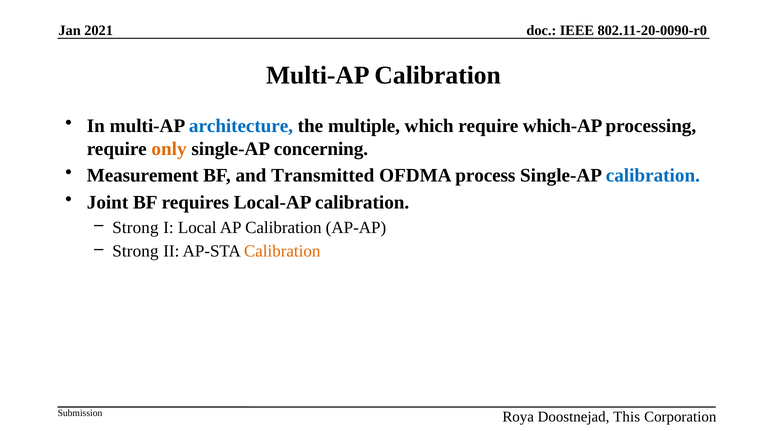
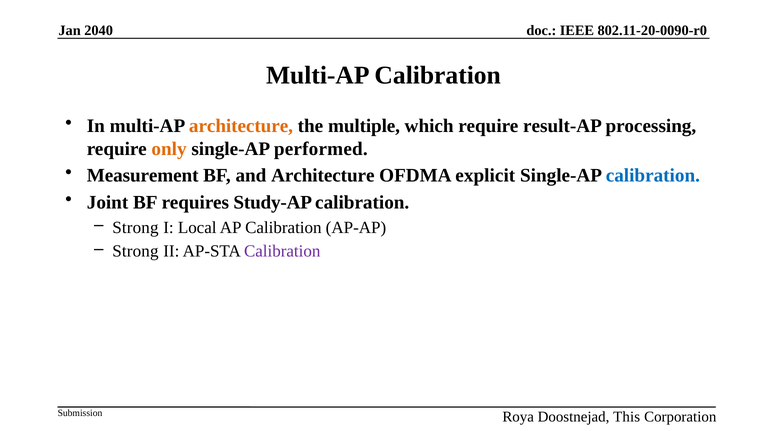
2021: 2021 -> 2040 (99, 31)
architecture colour: blue -> orange (241, 126)
which-AP: which-AP -> result-AP (562, 126)
concerning: concerning -> performed (321, 149)
and Transmitted: Transmitted -> Architecture (323, 176)
process: process -> explicit (485, 176)
Local-AP: Local-AP -> Study-AP (273, 203)
Calibration colour: orange -> purple (282, 252)
